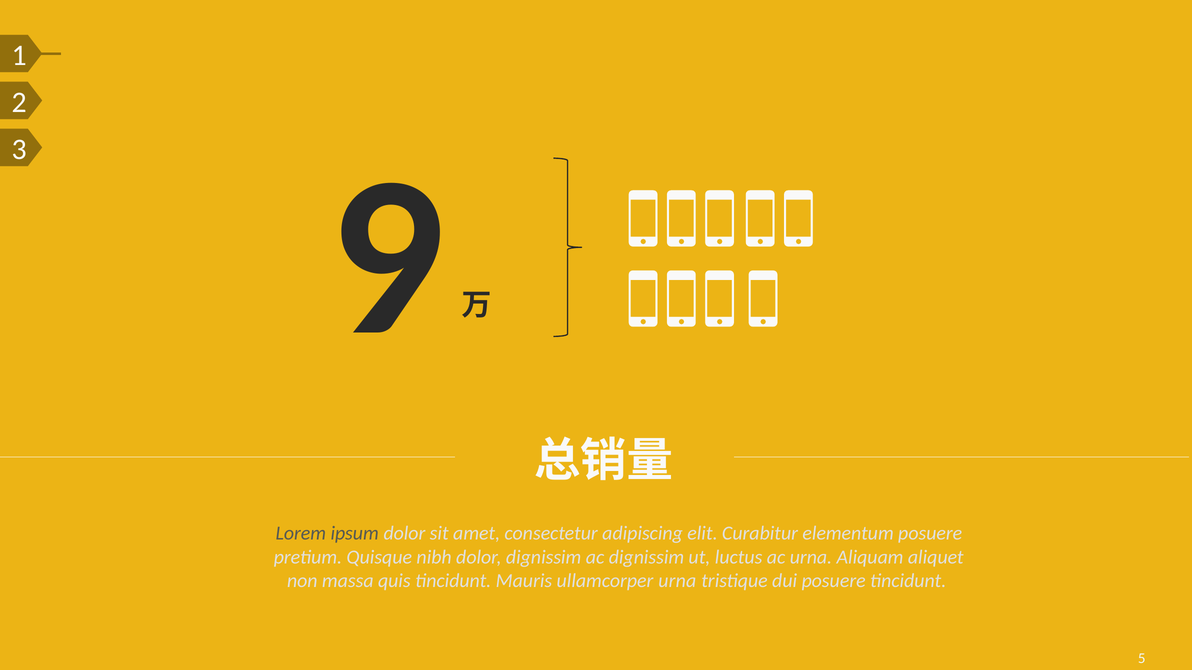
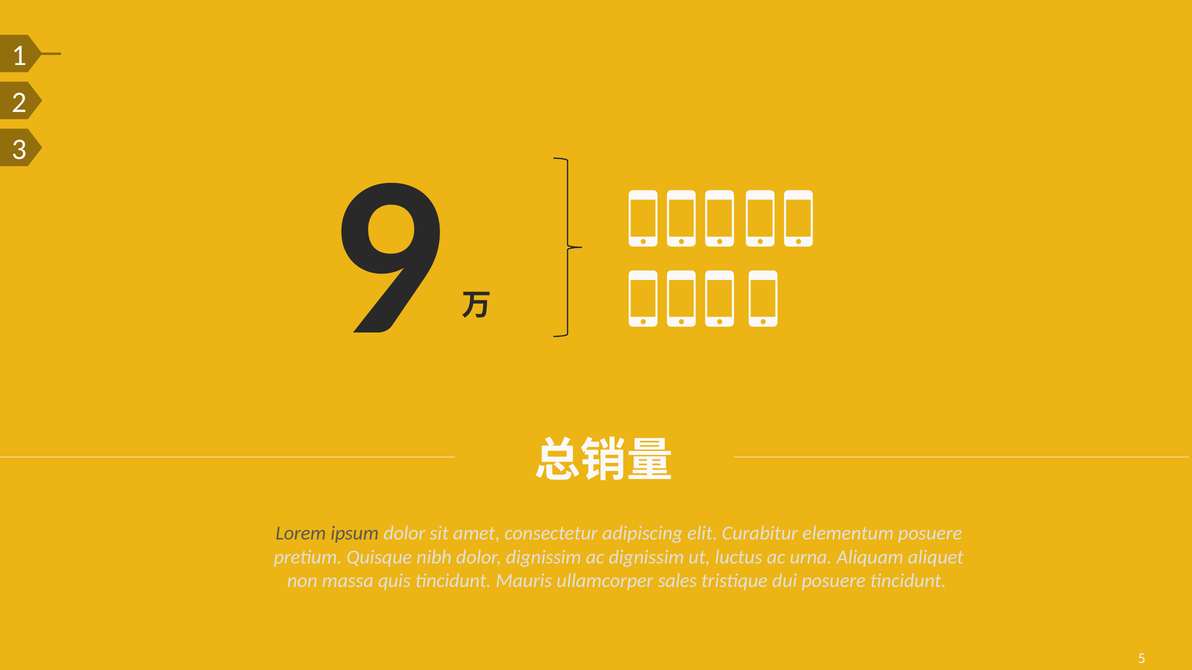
ullamcorper urna: urna -> sales (677, 581)
